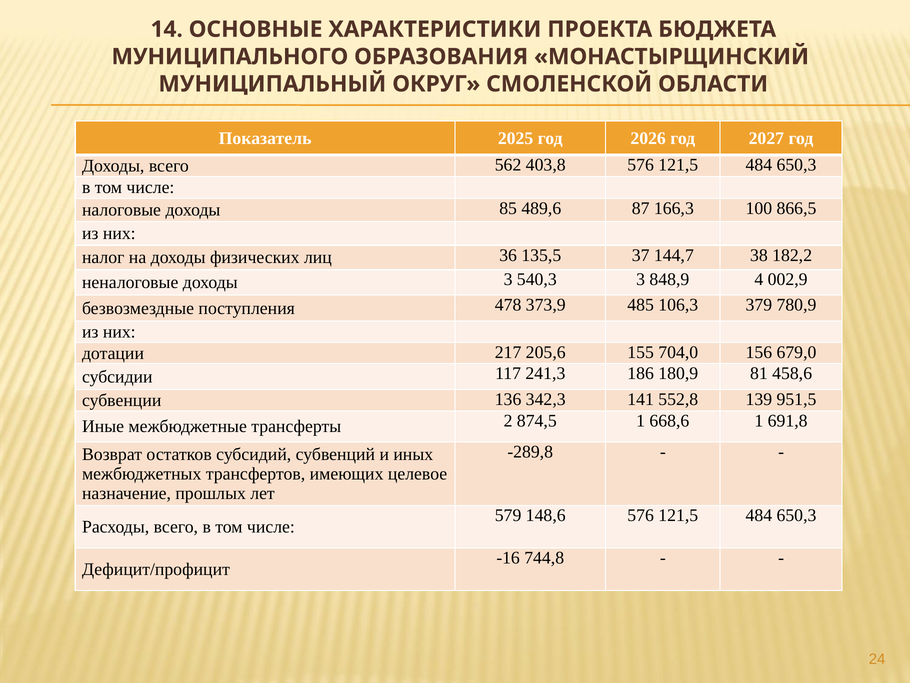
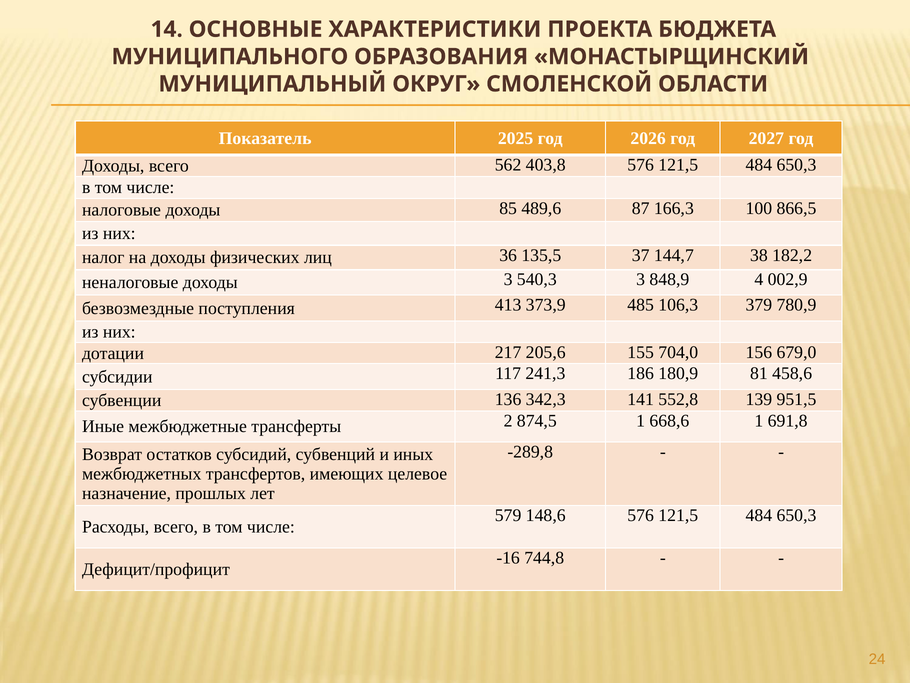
478: 478 -> 413 (508, 305)
